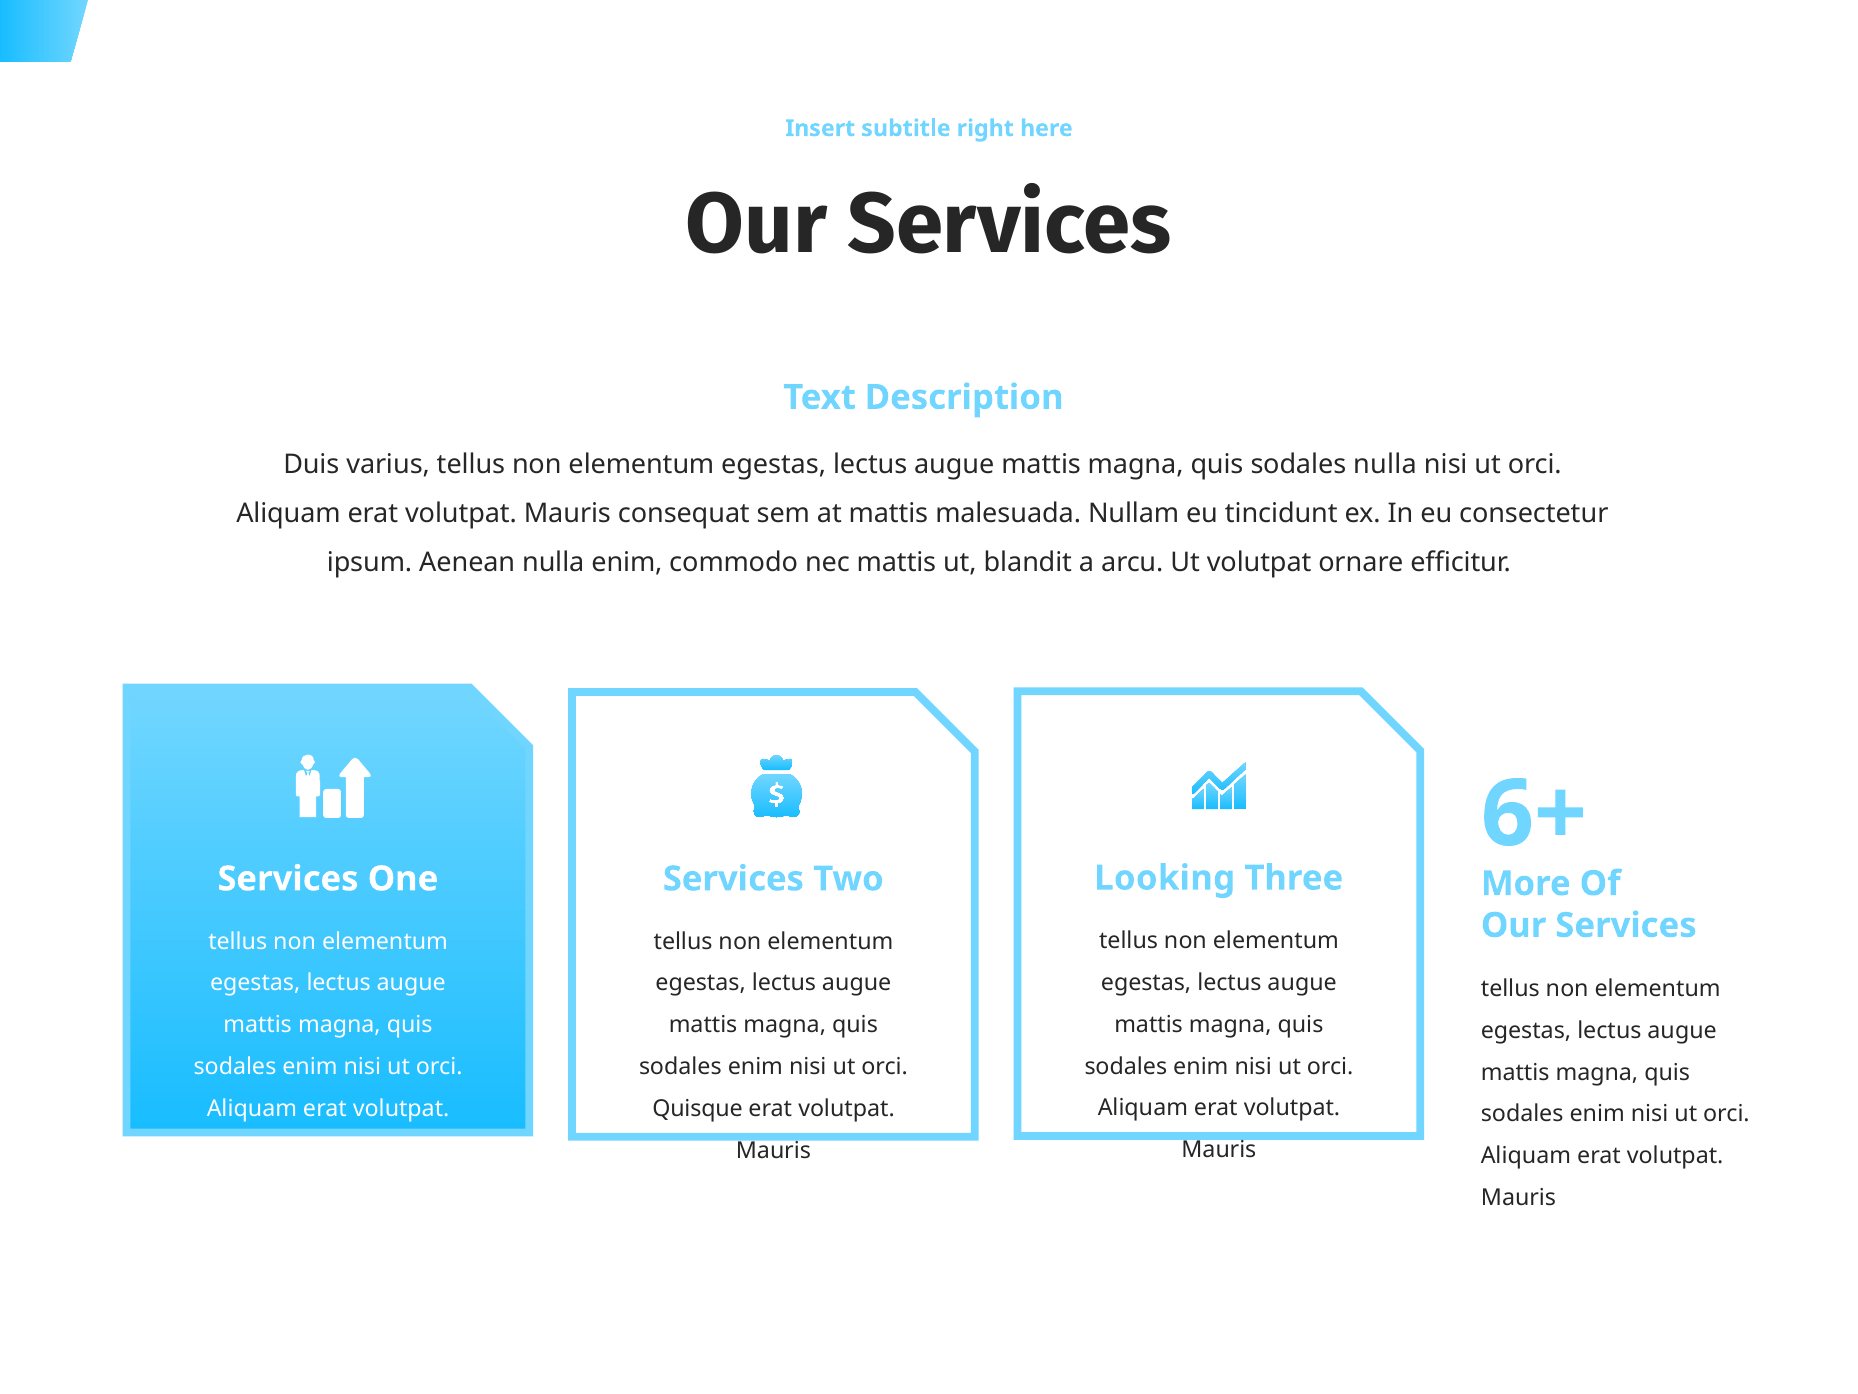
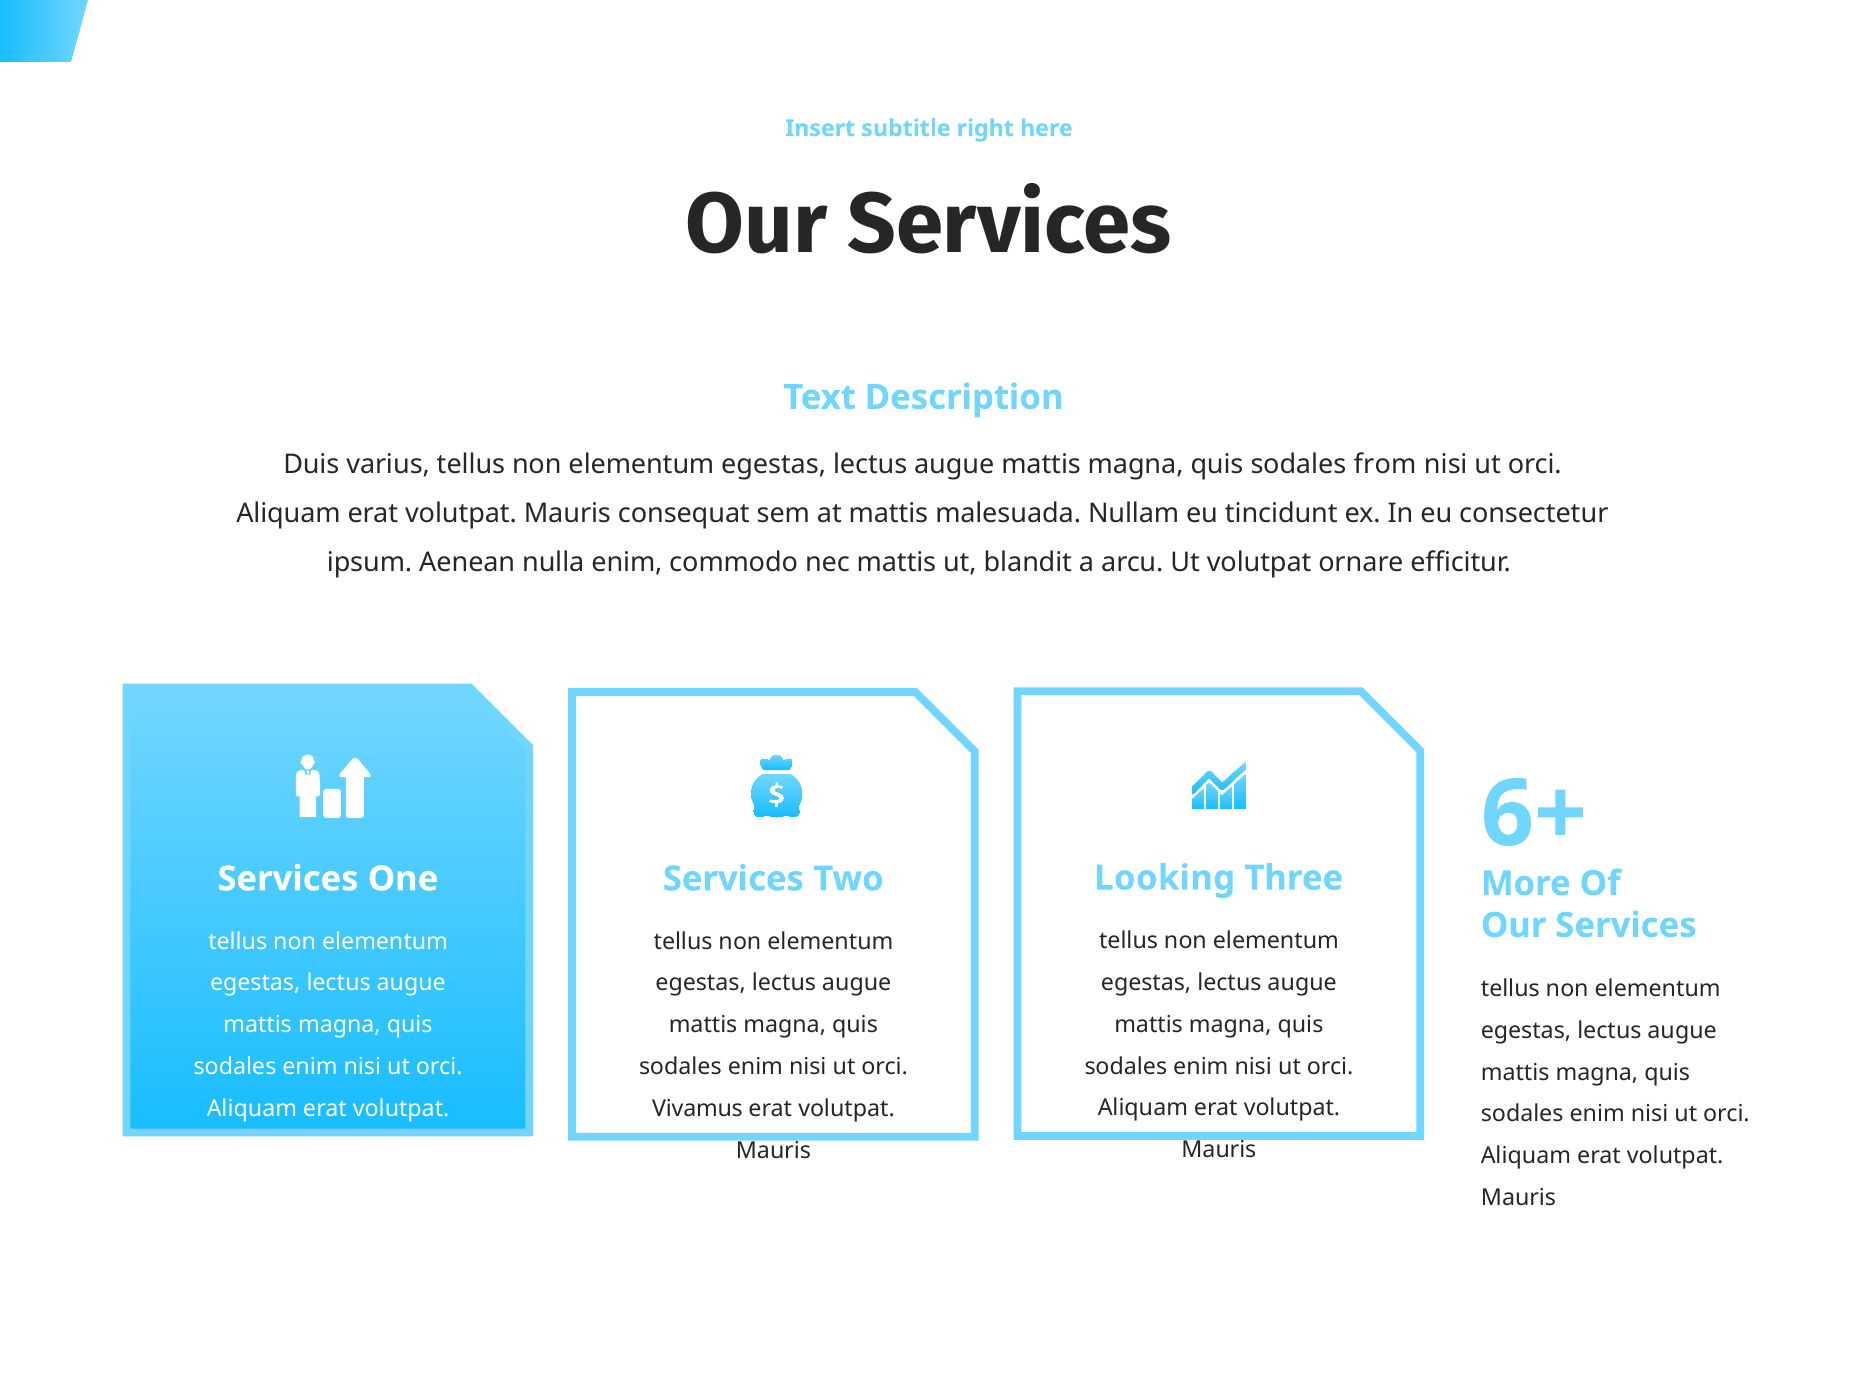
sodales nulla: nulla -> from (1385, 464)
Quisque: Quisque -> Vivamus (698, 1109)
